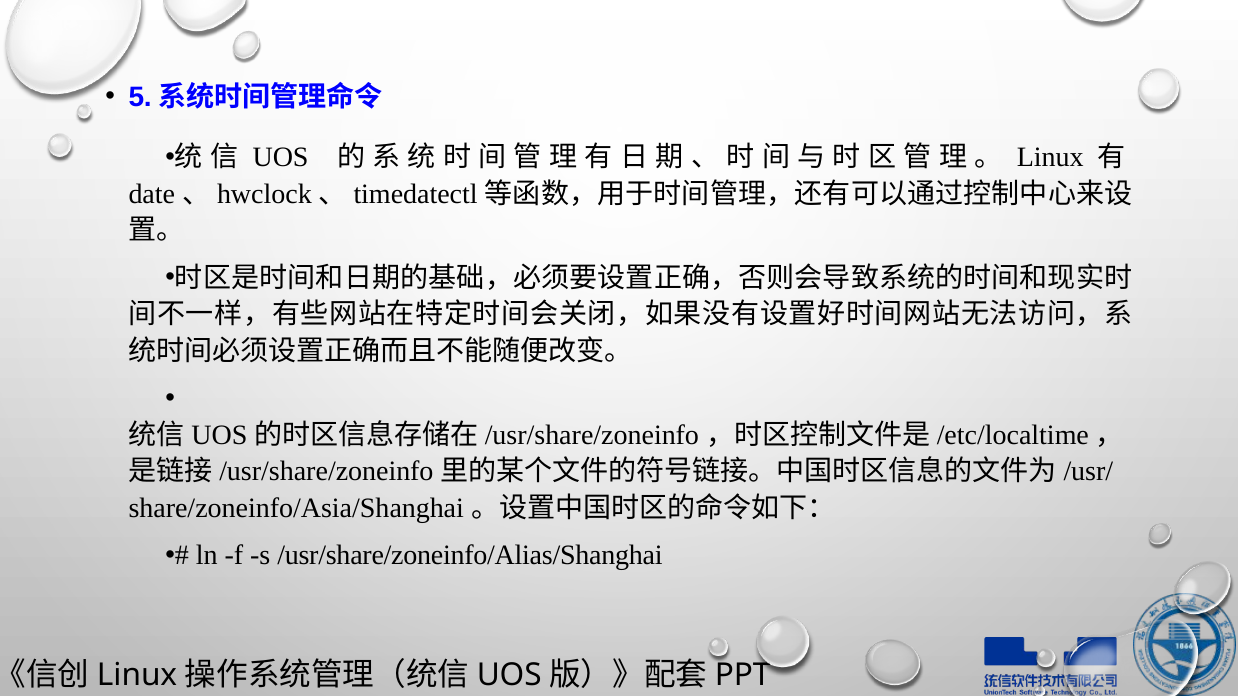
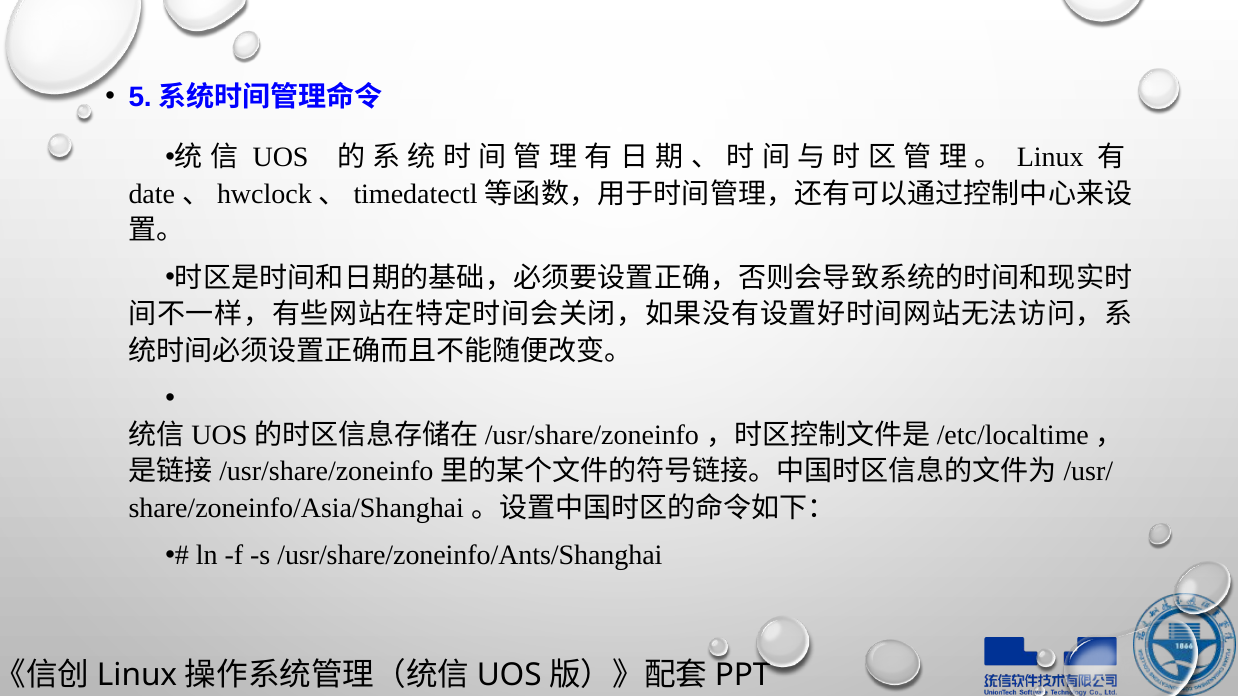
/usr/share/zoneinfo/Alias/Shanghai: /usr/share/zoneinfo/Alias/Shanghai -> /usr/share/zoneinfo/Ants/Shanghai (470, 556)
